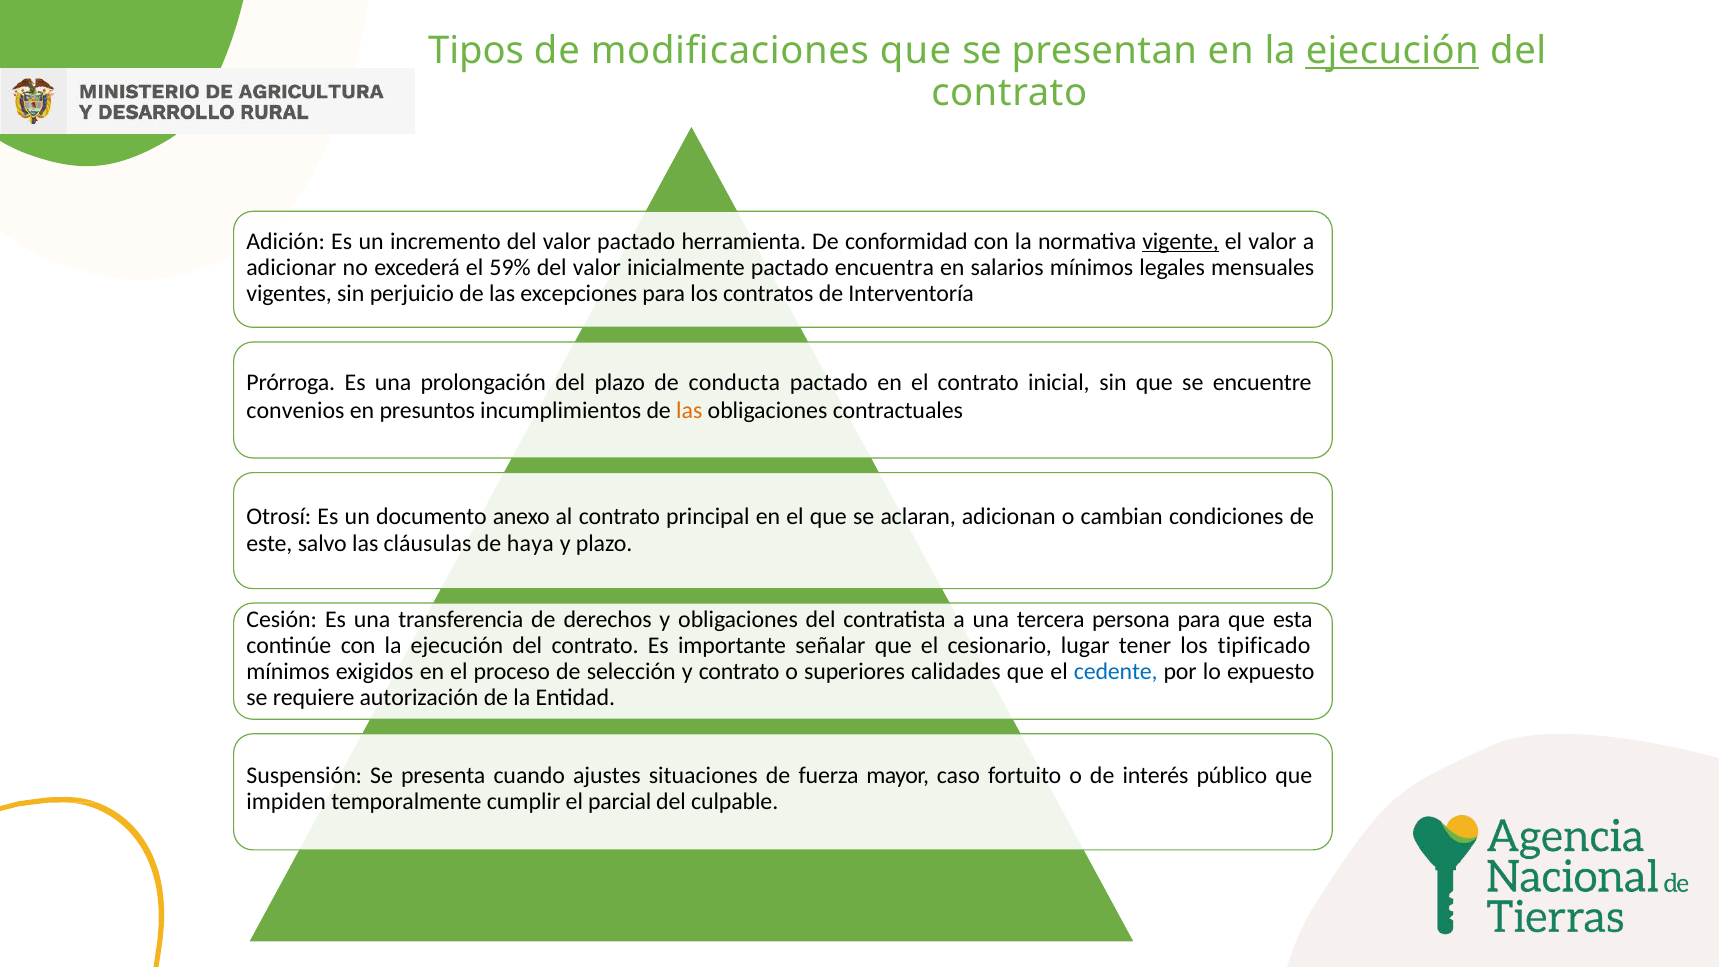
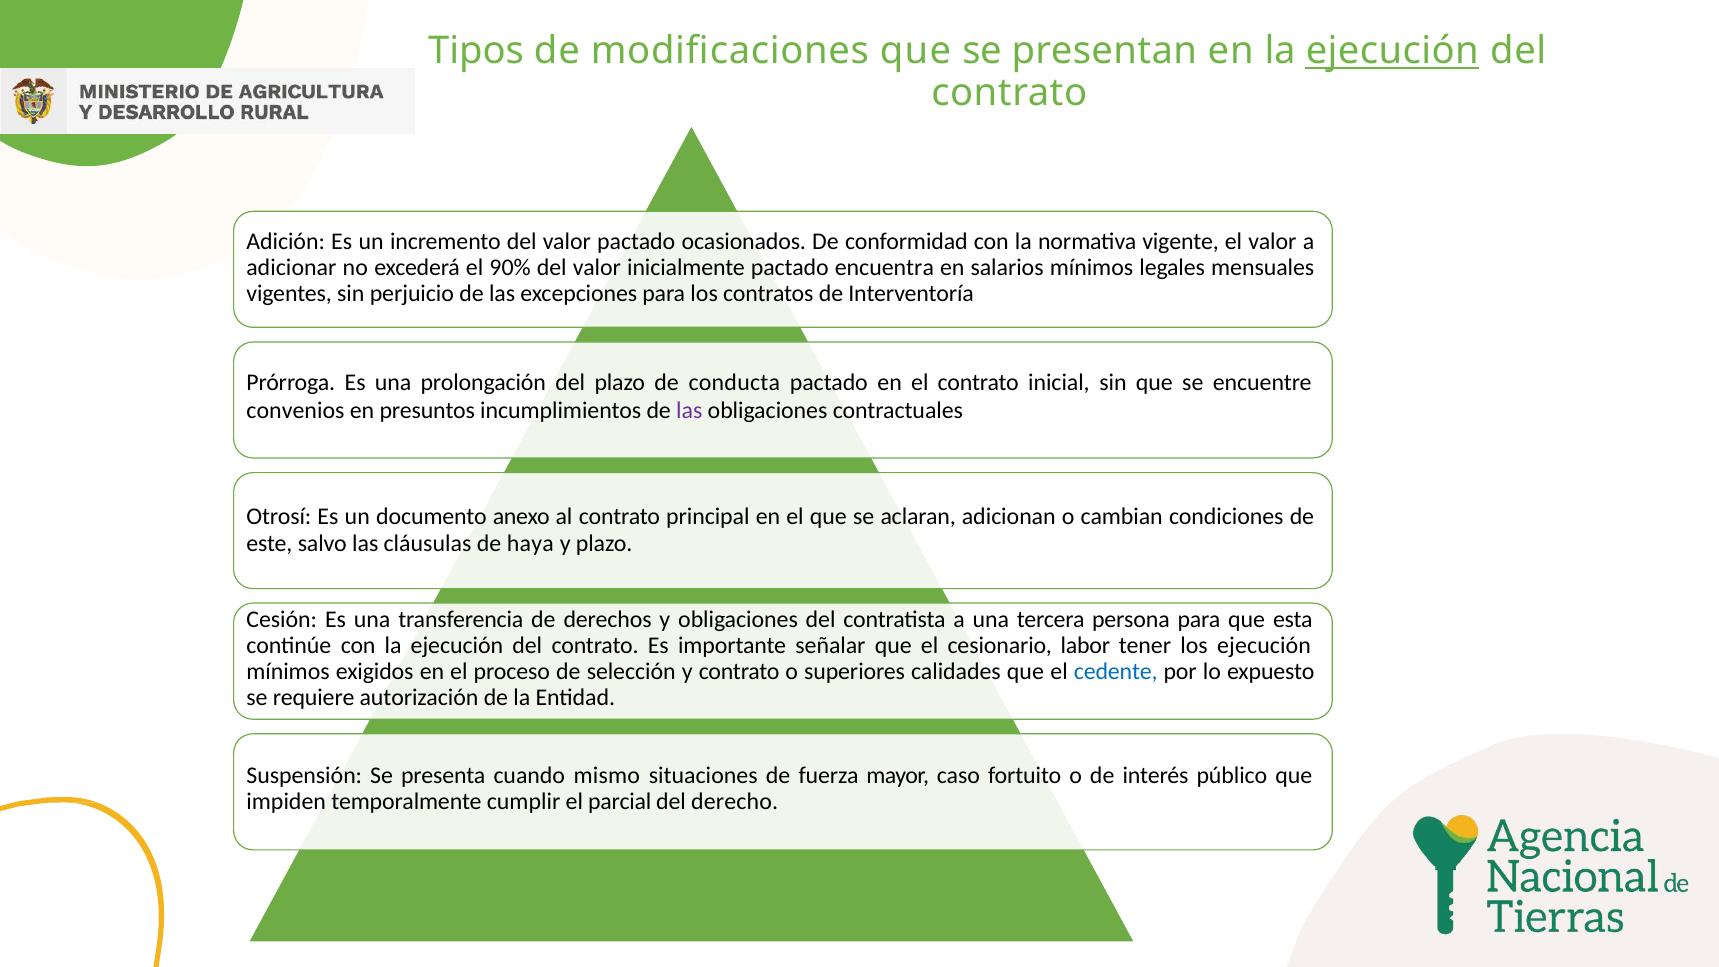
herramienta: herramienta -> ocasionados (744, 241)
vigente underline: present -> none (1181, 241)
59%: 59% -> 90% (510, 267)
las colour: orange -> purple (689, 410)
lugar: lugar -> labor (1085, 645)
los tipificado: tipificado -> ejecución (1264, 645)
ajustes: ajustes -> mismo (607, 776)
culpable: culpable -> derecho (735, 802)
